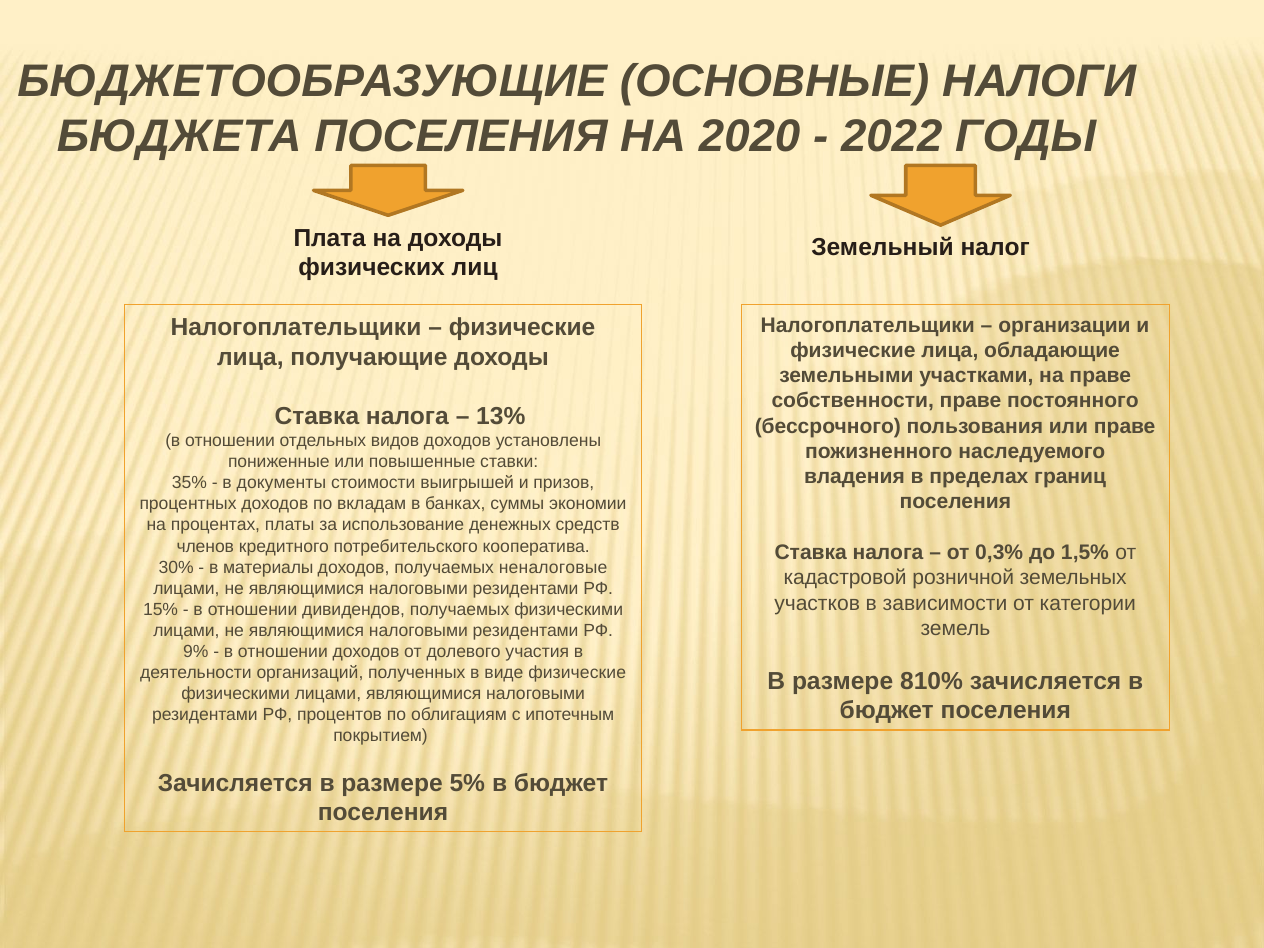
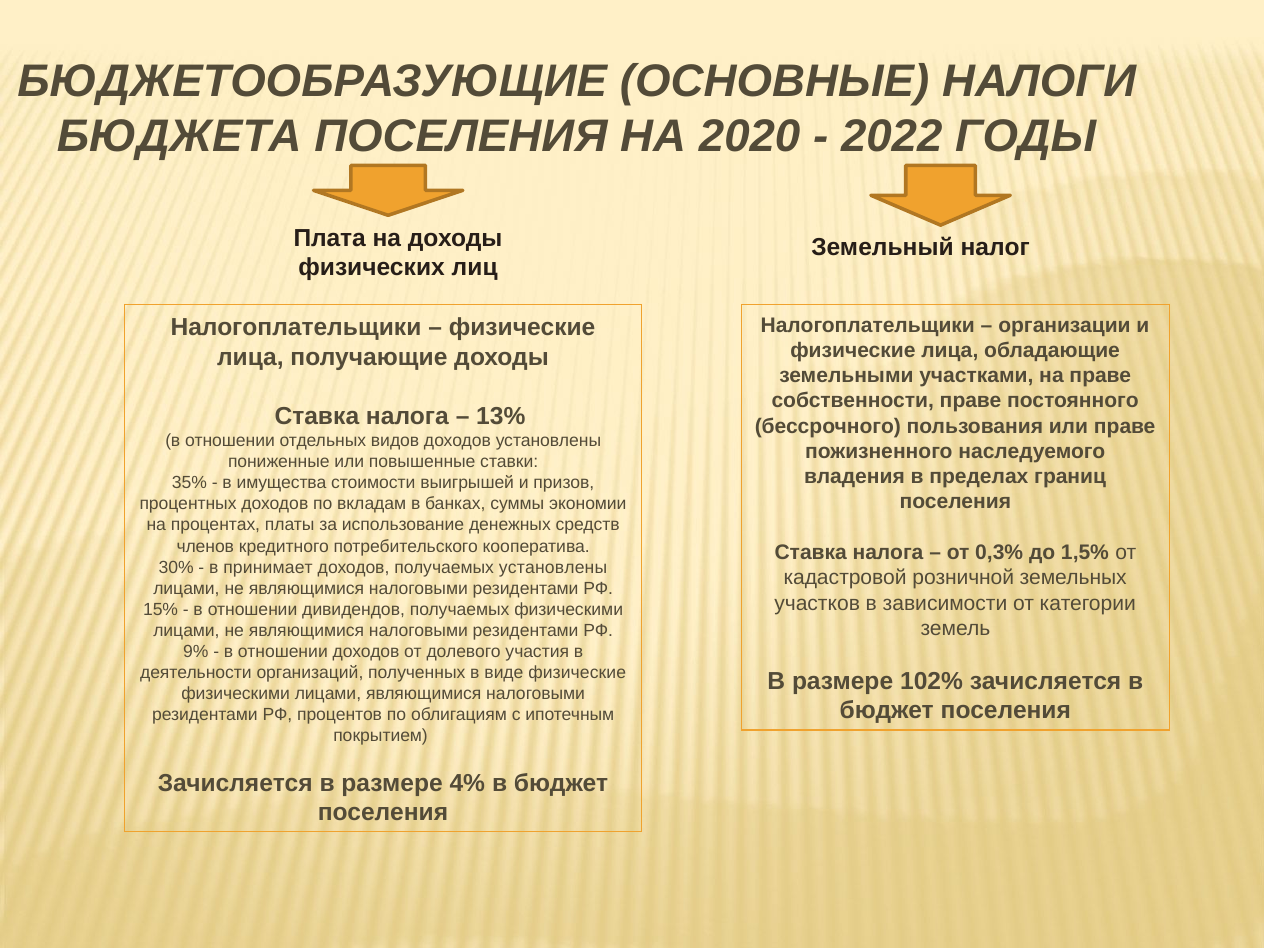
документы: документы -> имущества (282, 483)
материалы: материалы -> принимает (268, 567)
получаемых неналоговые: неналоговые -> установлены (553, 567)
810%: 810% -> 102% (932, 681)
5%: 5% -> 4% (467, 783)
